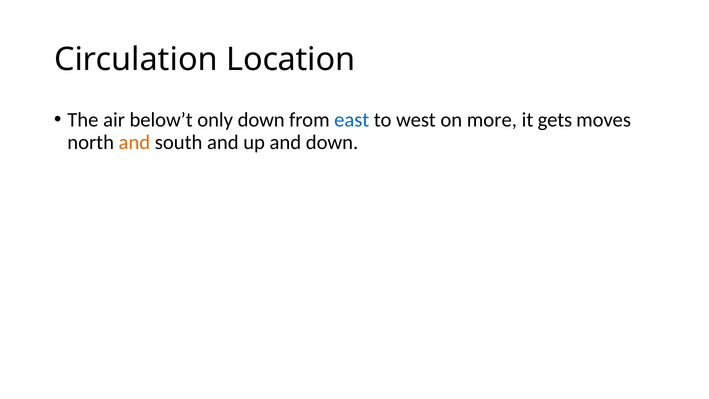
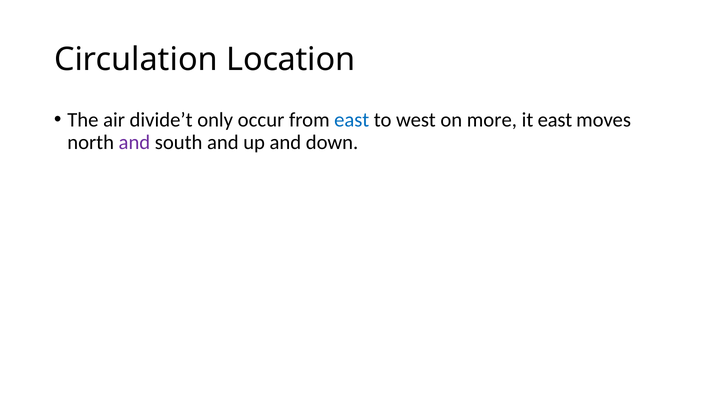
below’t: below’t -> divide’t (161, 120)
only down: down -> occur (261, 120)
it gets: gets -> east (555, 120)
and colour: orange -> purple (134, 142)
